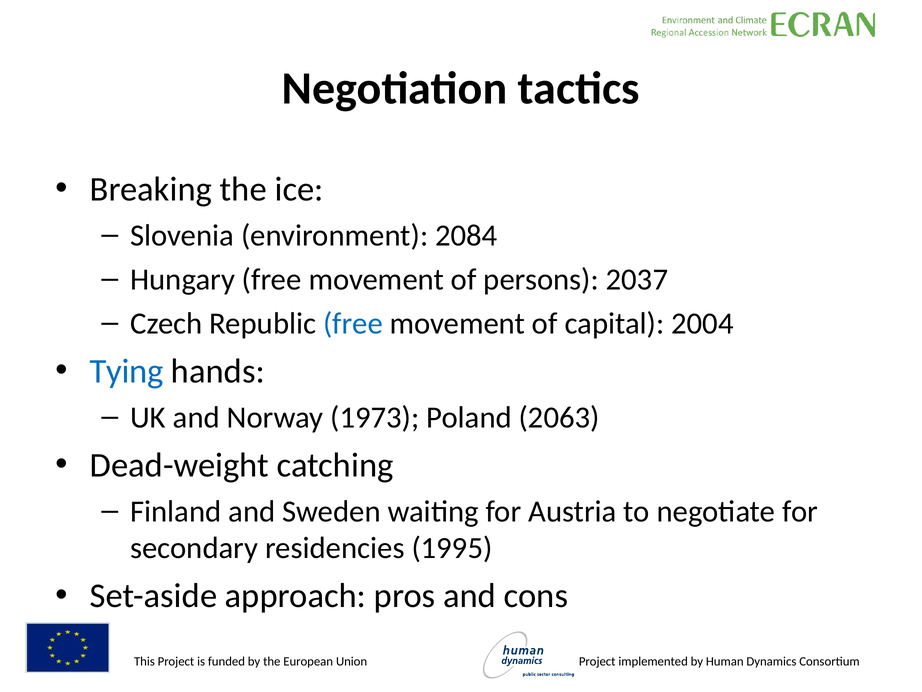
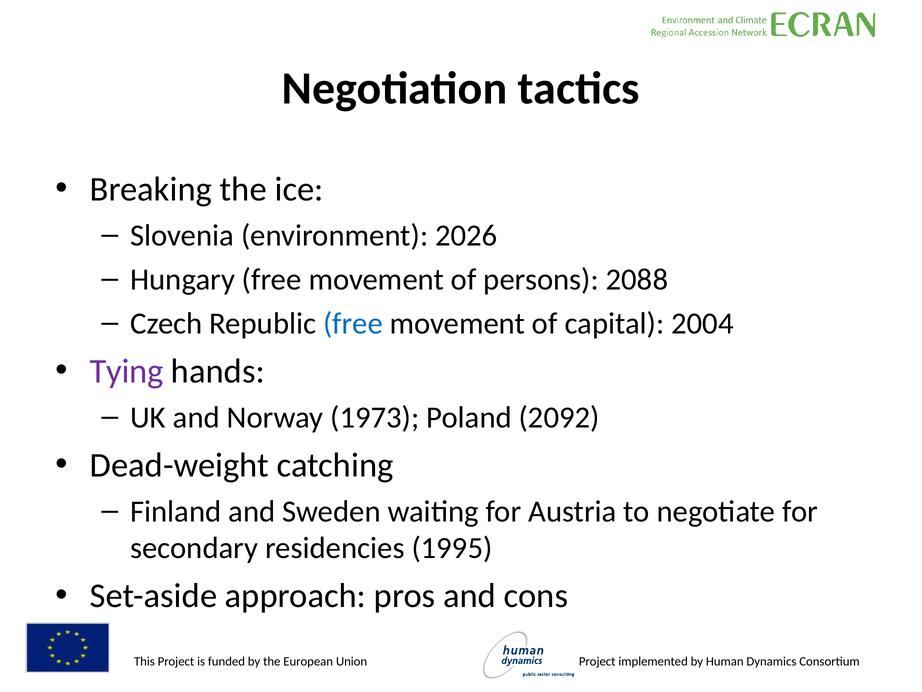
2084: 2084 -> 2026 (466, 235)
2037: 2037 -> 2088 (637, 279)
Tying colour: blue -> purple (127, 371)
2063: 2063 -> 2092 (559, 417)
